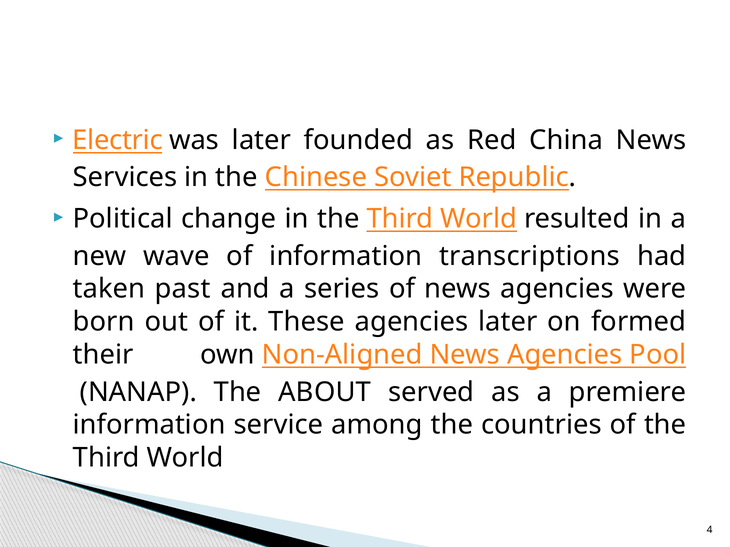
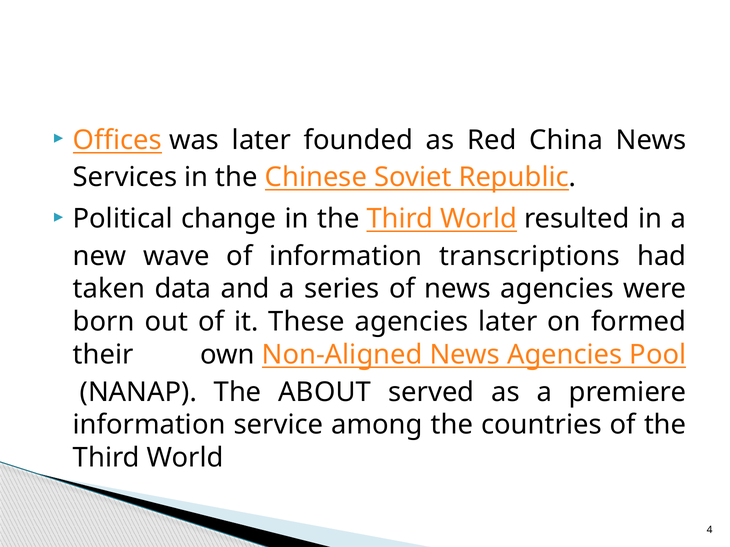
Electric: Electric -> Offices (117, 140)
past: past -> data (183, 289)
